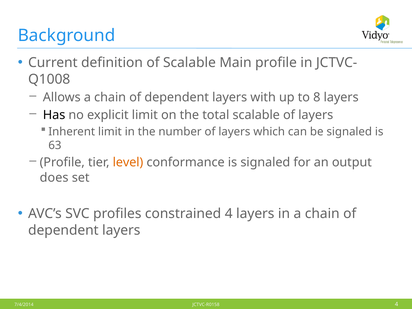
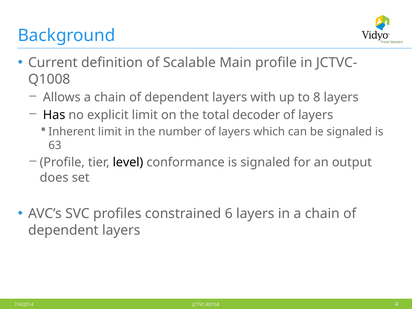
total scalable: scalable -> decoder (256, 115)
level colour: orange -> black (128, 162)
constrained 4: 4 -> 6 (229, 214)
